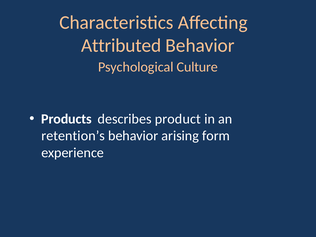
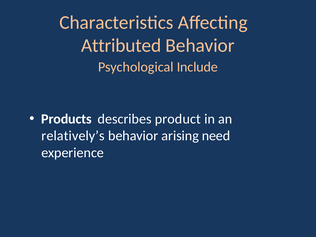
Culture: Culture -> Include (197, 67)
retention’s: retention’s -> relatively’s (73, 136)
form: form -> need (216, 136)
